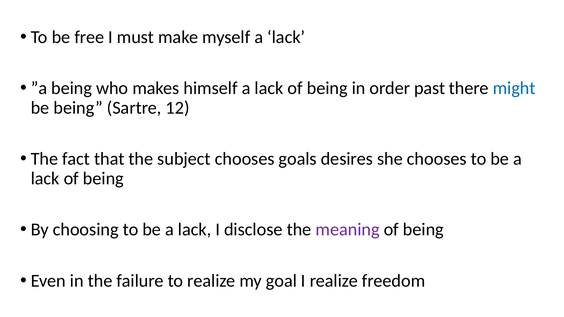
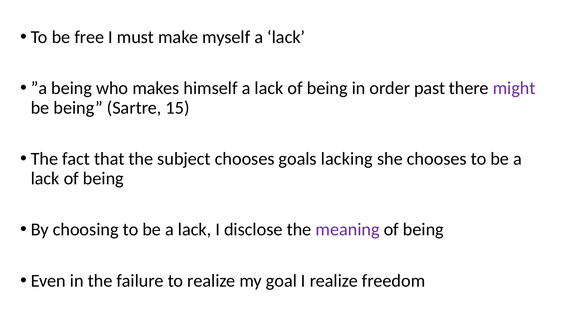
might colour: blue -> purple (514, 88)
12: 12 -> 15 (178, 108)
desires: desires -> lacking (347, 159)
